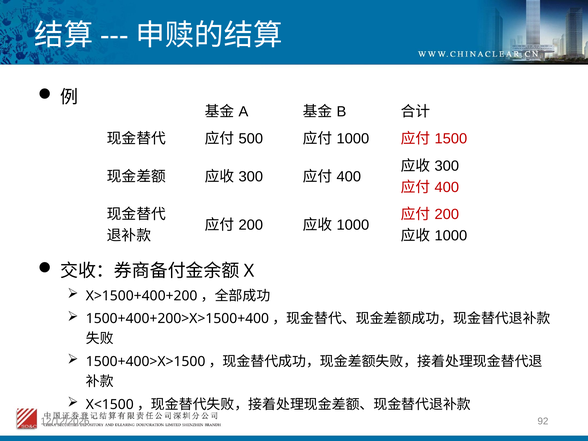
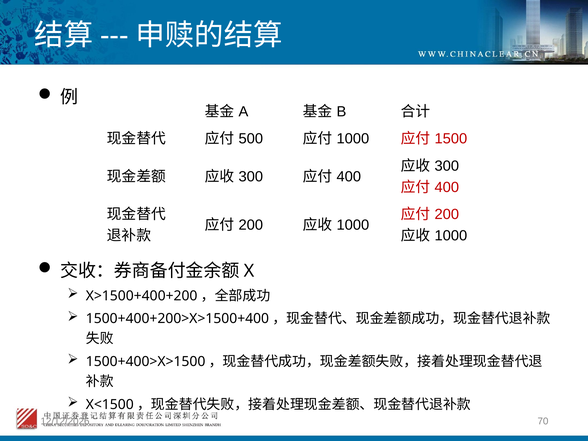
92: 92 -> 70 (543, 421)
